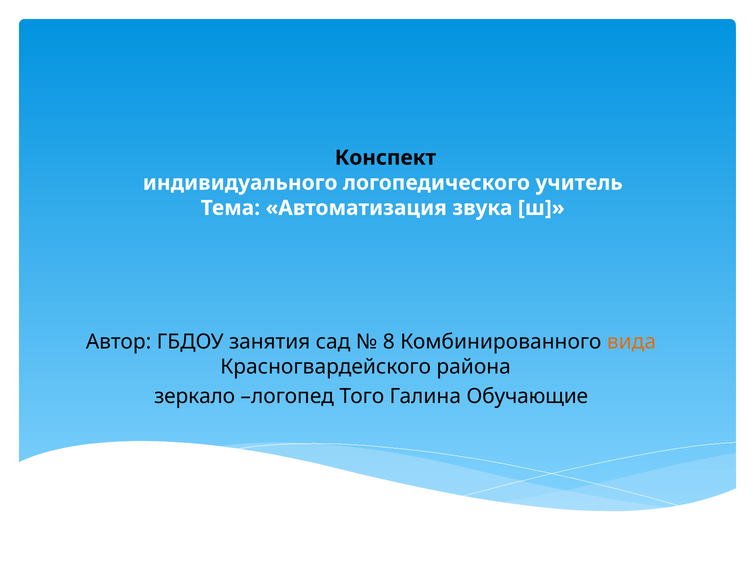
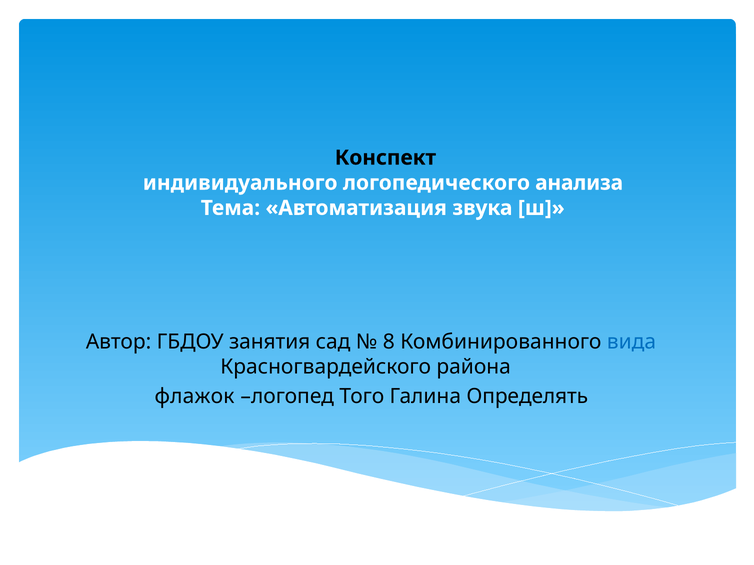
учитель: учитель -> анализа (579, 183)
вида colour: orange -> blue (631, 342)
зеркало: зеркало -> флажок (194, 397)
Обучающие: Обучающие -> Определять (527, 397)
